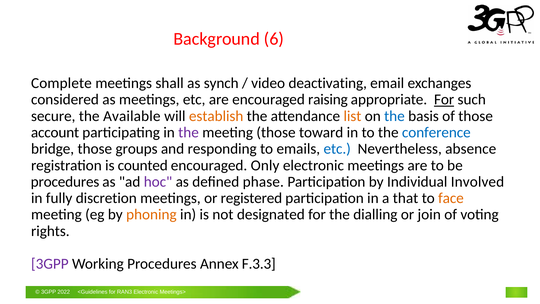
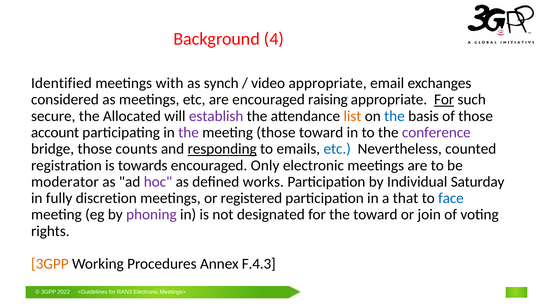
6: 6 -> 4 (274, 39)
Complete: Complete -> Identified (61, 83)
shall: shall -> with (170, 83)
video deactivating: deactivating -> appropriate (328, 83)
Available: Available -> Allocated (132, 116)
establish colour: orange -> purple (216, 116)
conference colour: blue -> purple (436, 132)
groups: groups -> counts (136, 149)
responding underline: none -> present (222, 149)
absence: absence -> counted (471, 149)
counted: counted -> towards (143, 165)
procedures: procedures -> moderator (65, 182)
phase: phase -> works (263, 182)
Involved: Involved -> Saturday (478, 182)
face colour: orange -> blue (451, 198)
phoning colour: orange -> purple (151, 214)
the dialling: dialling -> toward (375, 214)
3GPP colour: purple -> orange (50, 264)
F.3.3: F.3.3 -> F.4.3 (259, 264)
